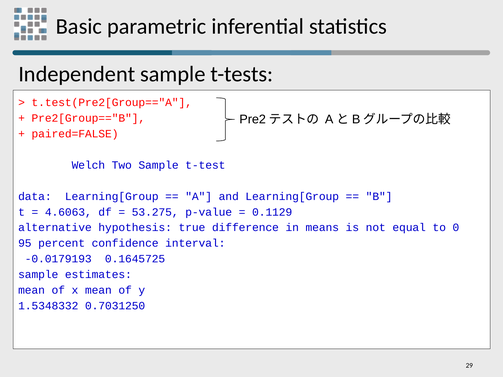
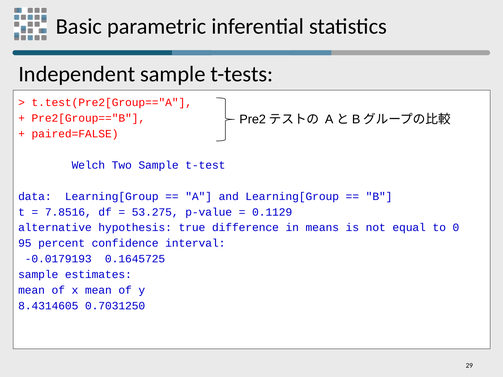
4.6063: 4.6063 -> 7.8516 (68, 212)
1.5348332: 1.5348332 -> 8.4314605 (48, 306)
